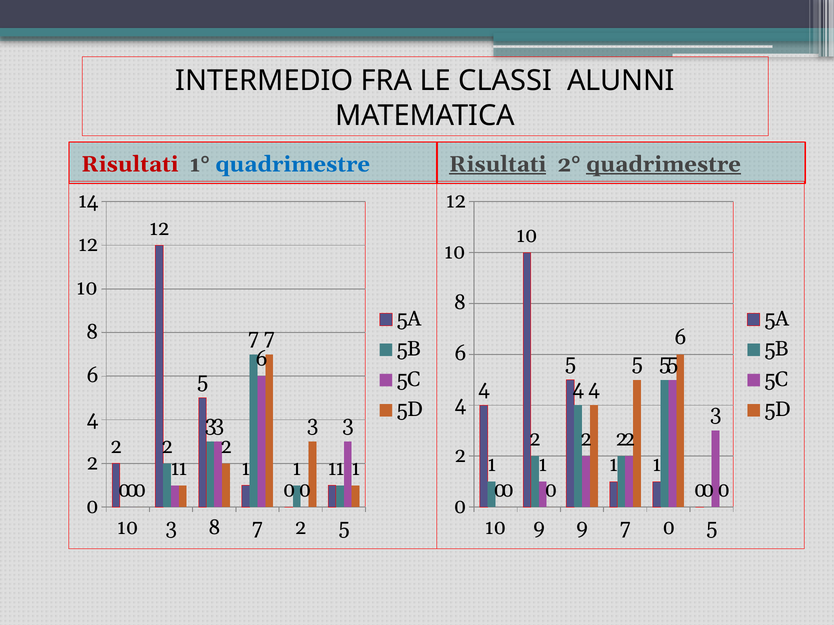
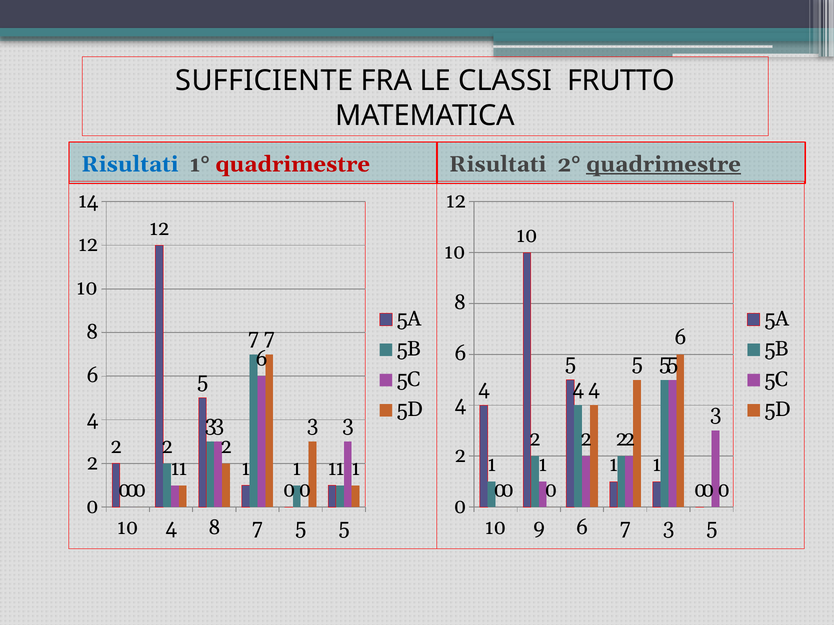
INTERMEDIO: INTERMEDIO -> SUFFICIENTE (264, 81)
ALUNNI: ALUNNI -> FRUTTO (621, 81)
Risultati colour: red -> blue (130, 164)
quadrimestre colour: blue -> red (293, 164)
Risultati underline: present -> none (498, 164)
10 3: 3 -> 4 (171, 528)
7 2: 2 -> 5 (301, 528)
9 9: 9 -> 6 (582, 528)
0: 0 -> 3 (669, 528)
